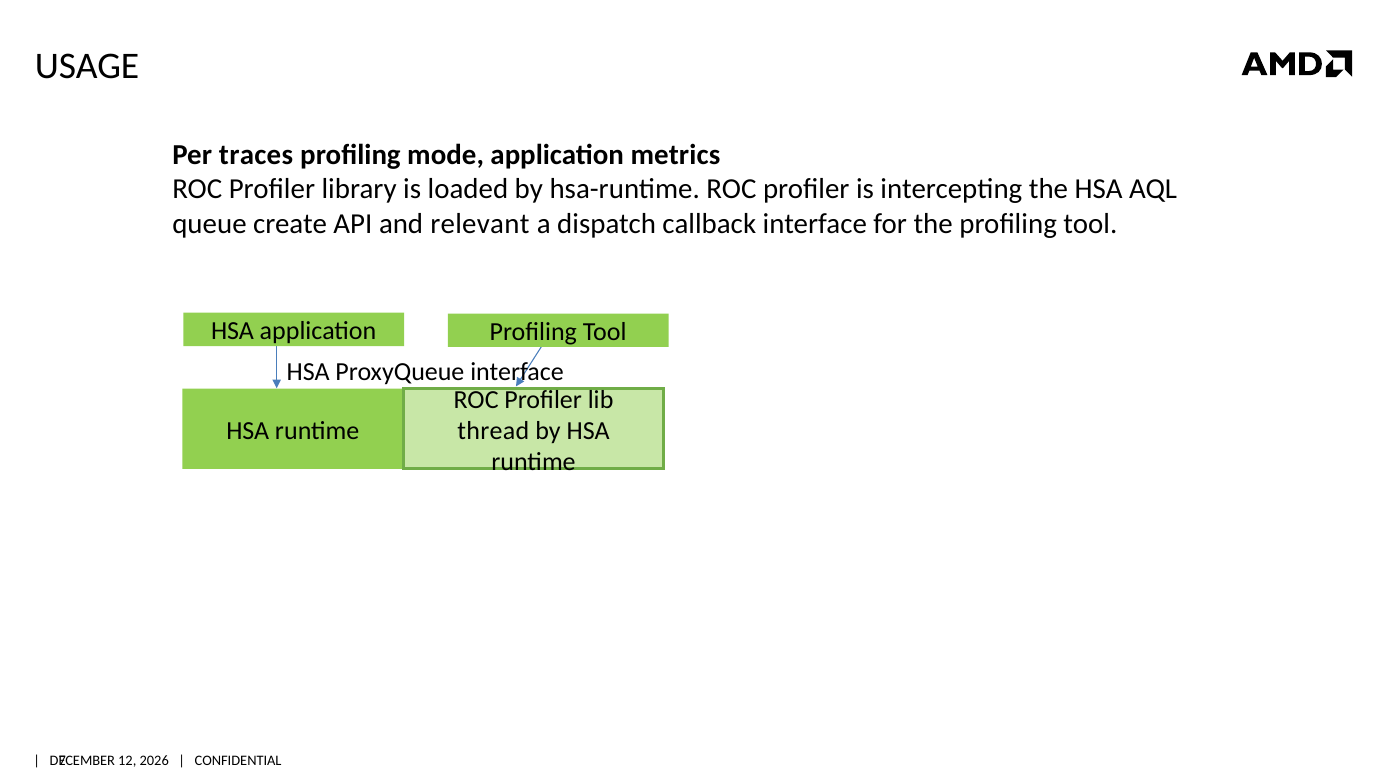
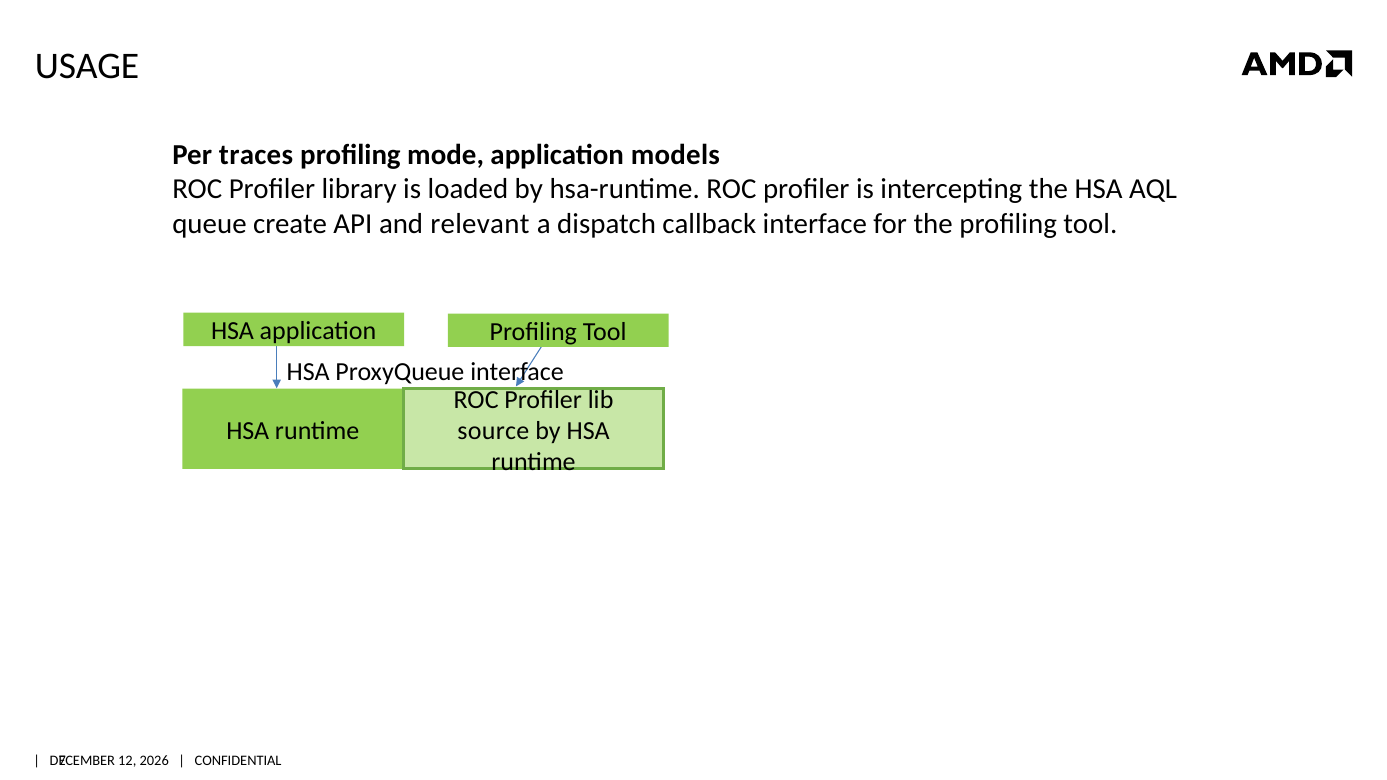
metrics: metrics -> models (675, 155)
thread: thread -> source (493, 431)
